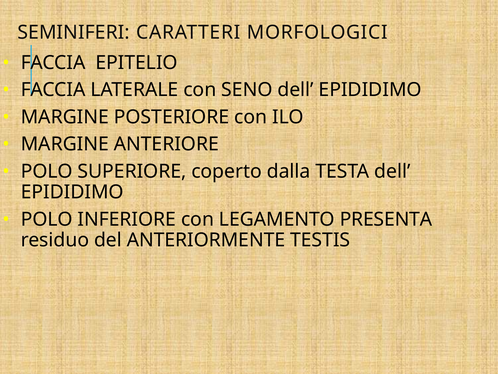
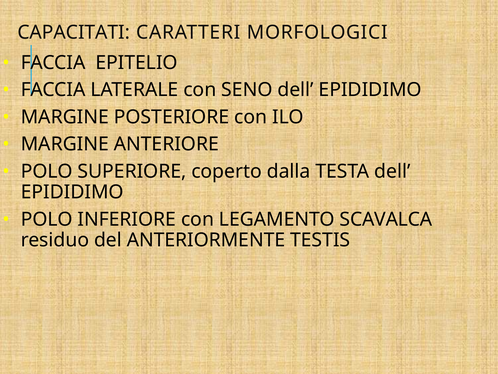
SEMINIFERI: SEMINIFERI -> CAPACITATI (74, 32)
PRESENTA: PRESENTA -> SCAVALCA (386, 219)
